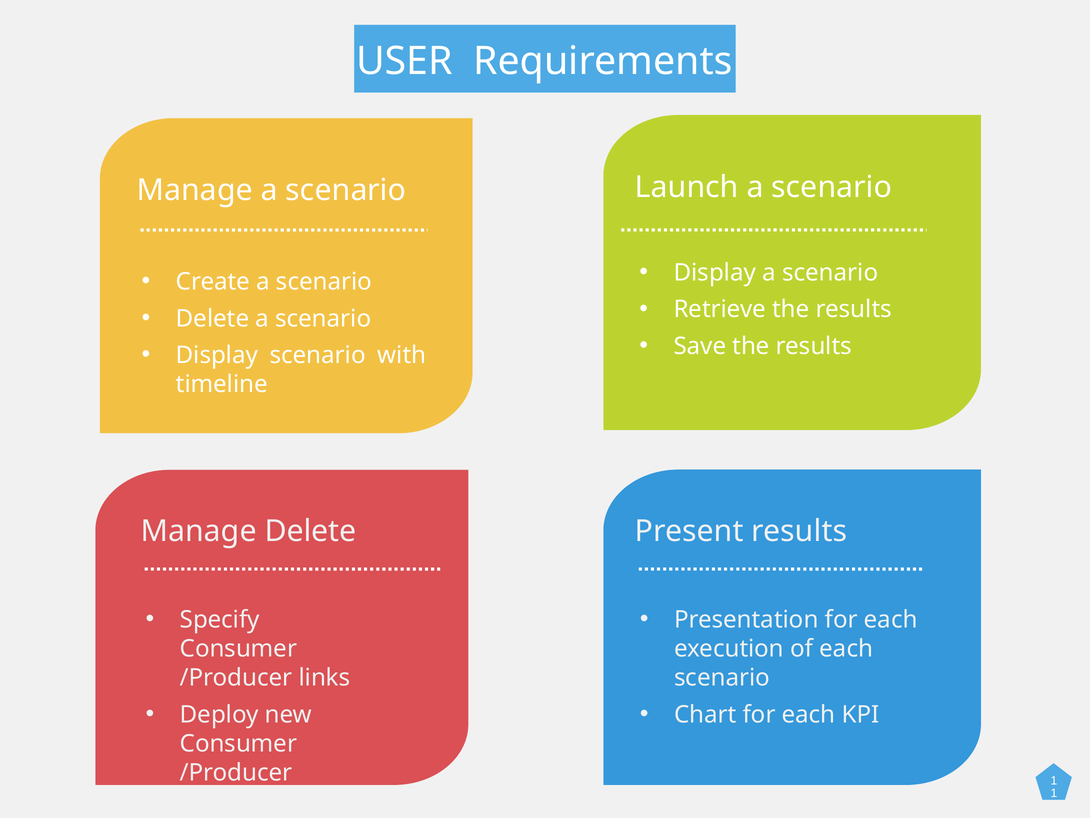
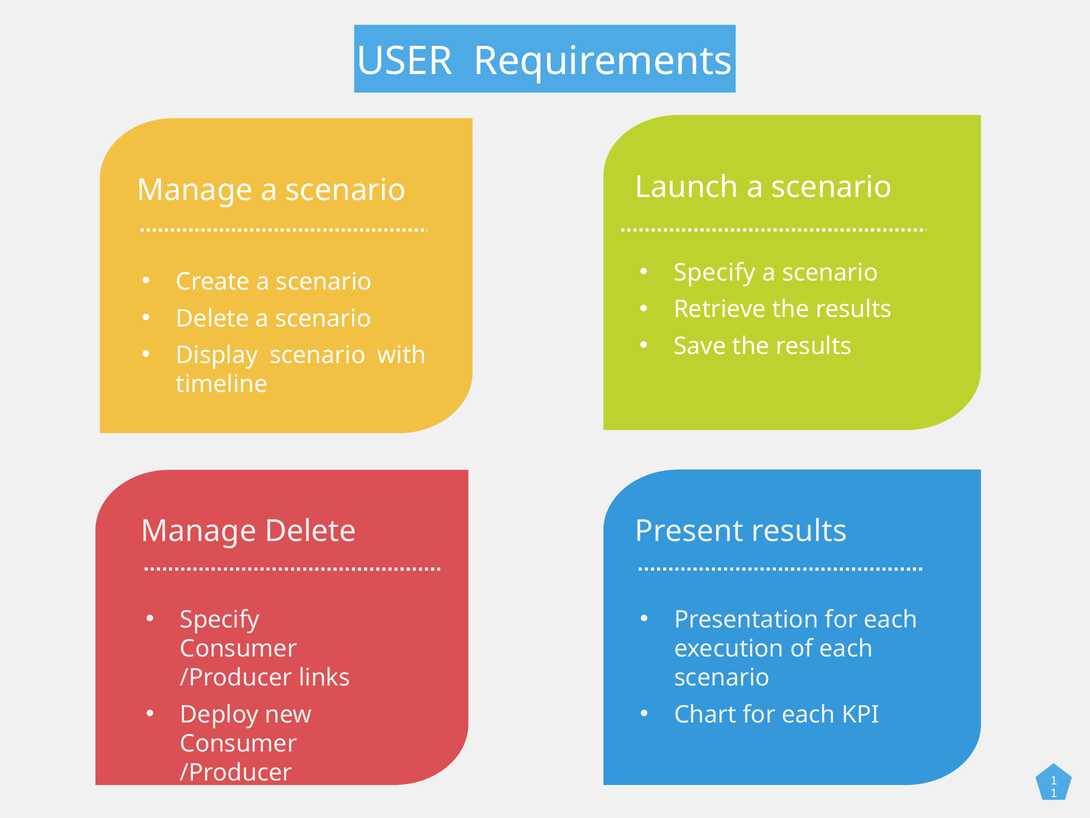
Display: Display -> Specify (715, 273)
